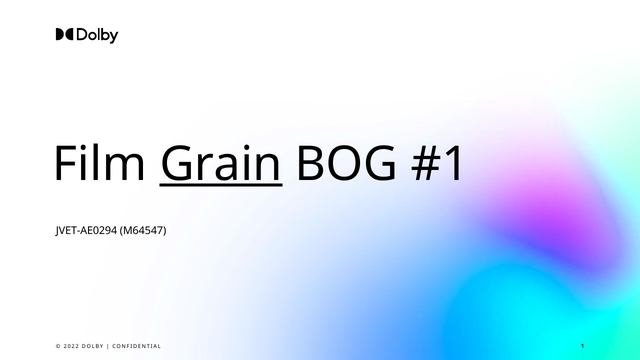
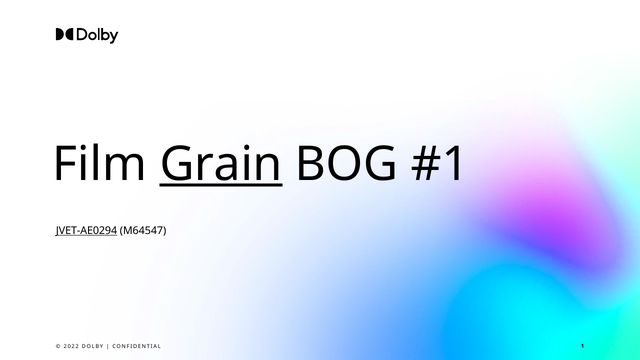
JVET-AE0294 underline: none -> present (87, 231)
